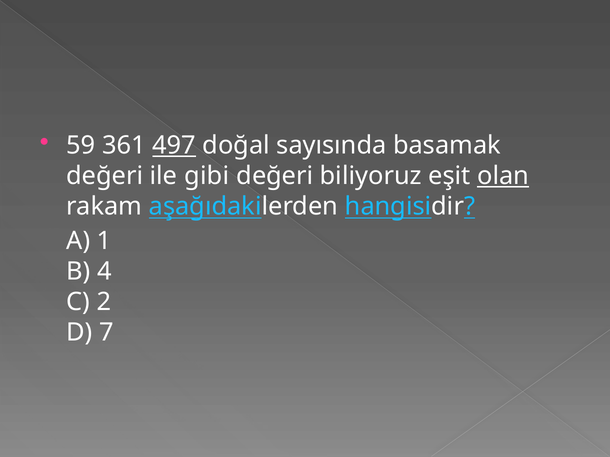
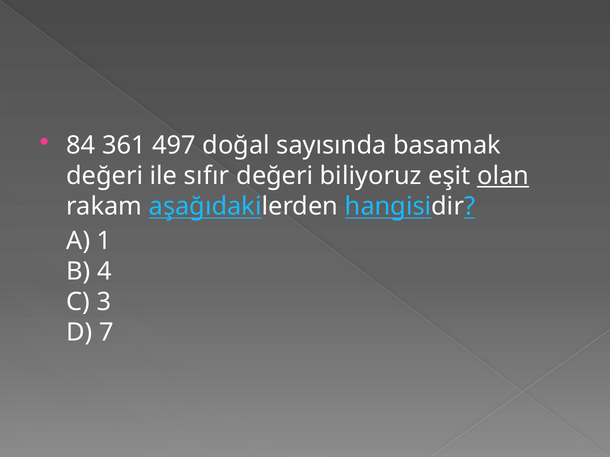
59: 59 -> 84 (81, 146)
497 underline: present -> none (174, 146)
gibi: gibi -> sıfır (207, 176)
2: 2 -> 3 (104, 302)
